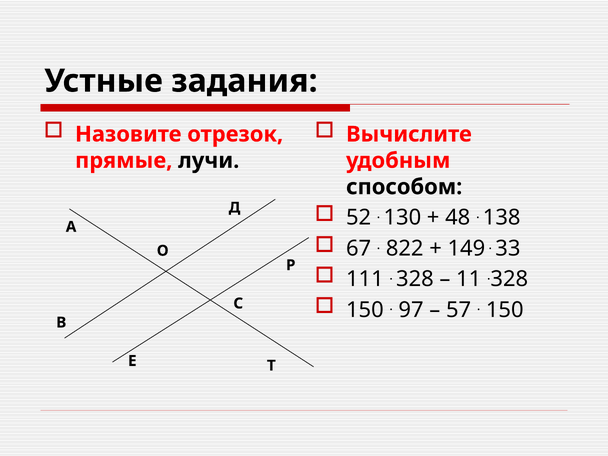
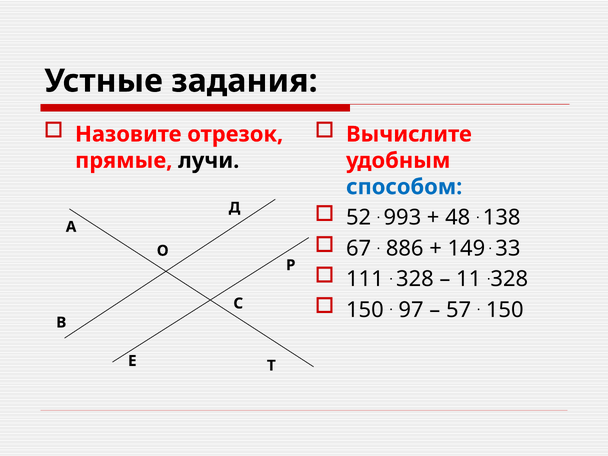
способом colour: black -> blue (404, 187)
130: 130 -> 993 (402, 218)
822: 822 -> 886 (405, 248)
